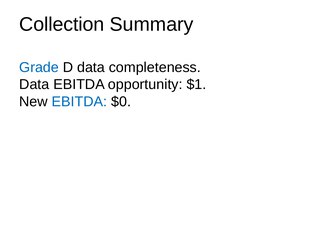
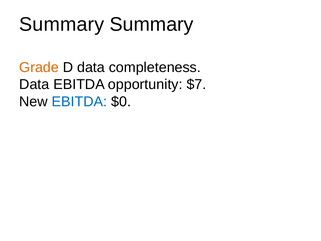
Collection: Collection -> Summary (62, 24)
Grade colour: blue -> orange (39, 67)
$1: $1 -> $7 (196, 84)
